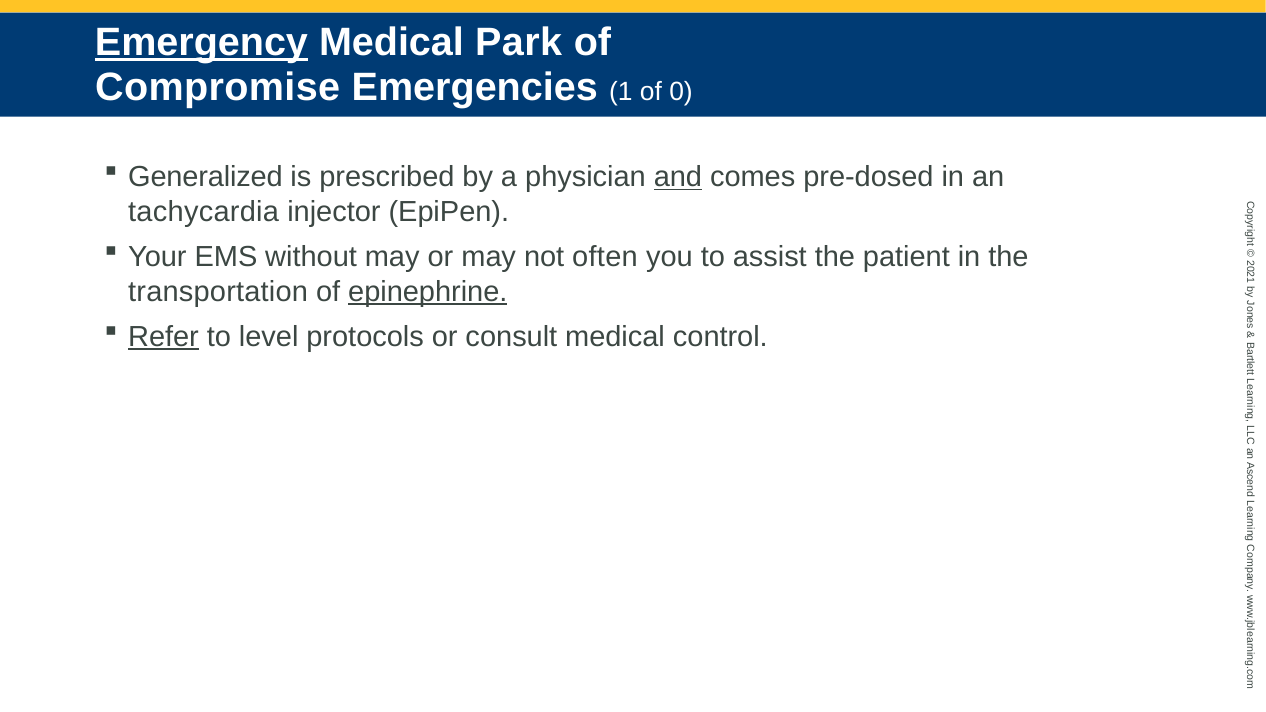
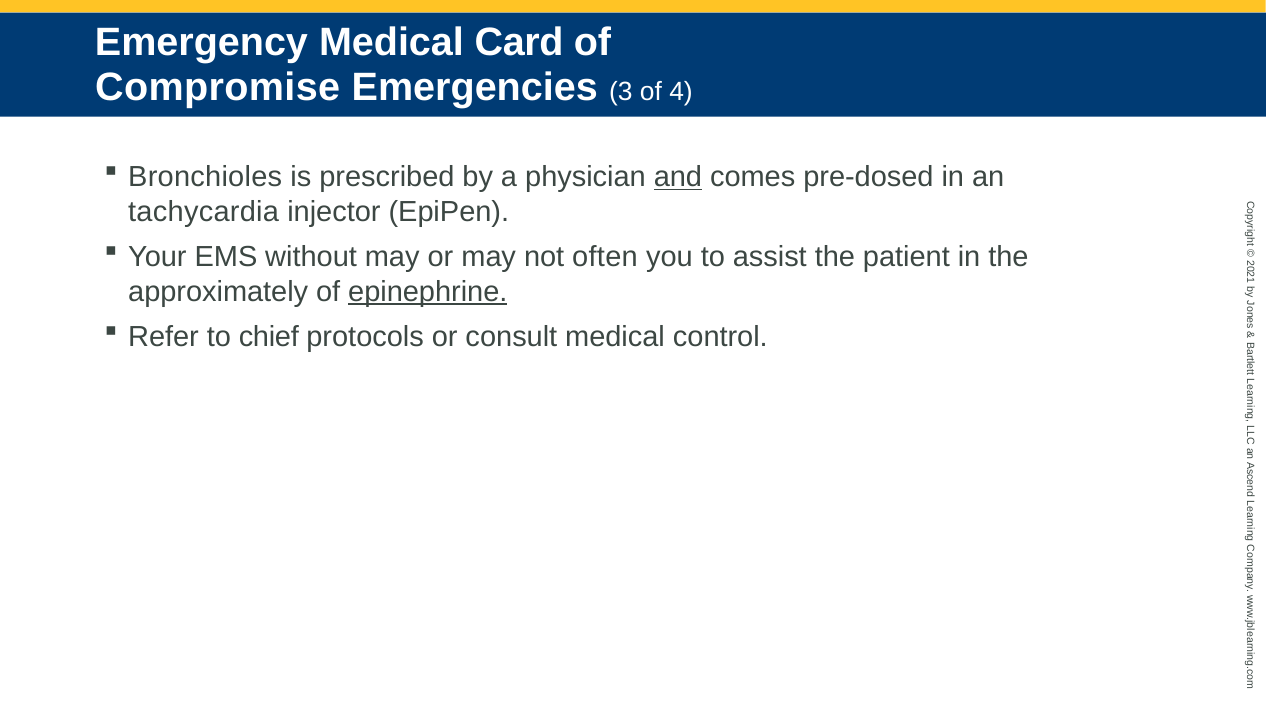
Emergency underline: present -> none (201, 42)
Park: Park -> Card (519, 42)
Emergencies 1: 1 -> 3 (621, 92)
of 0: 0 -> 4 (681, 92)
Generalized: Generalized -> Bronchioles (205, 177)
transportation: transportation -> approximately (218, 292)
Refer underline: present -> none (164, 337)
level: level -> chief (269, 337)
